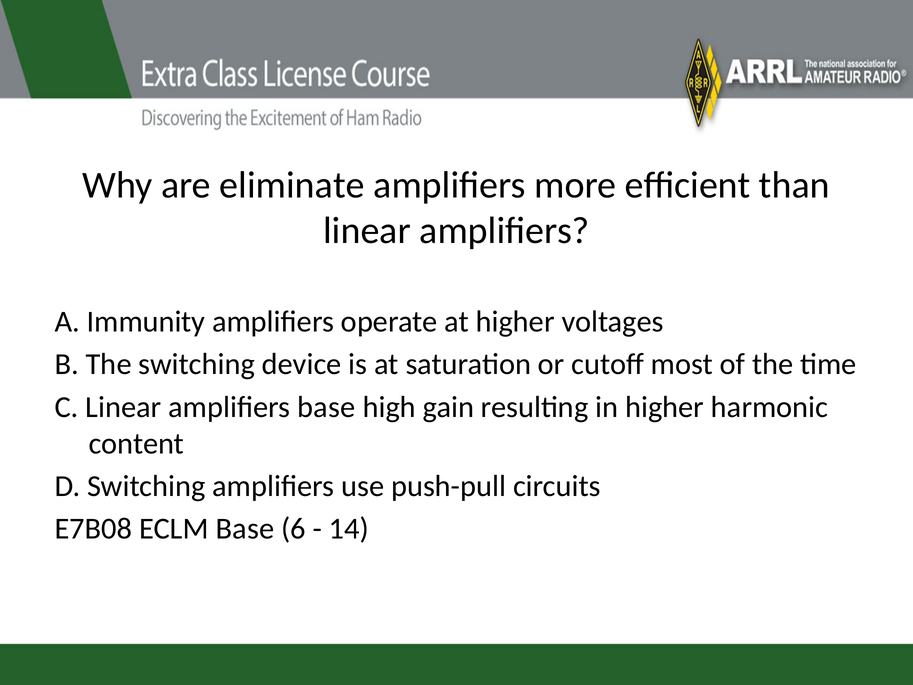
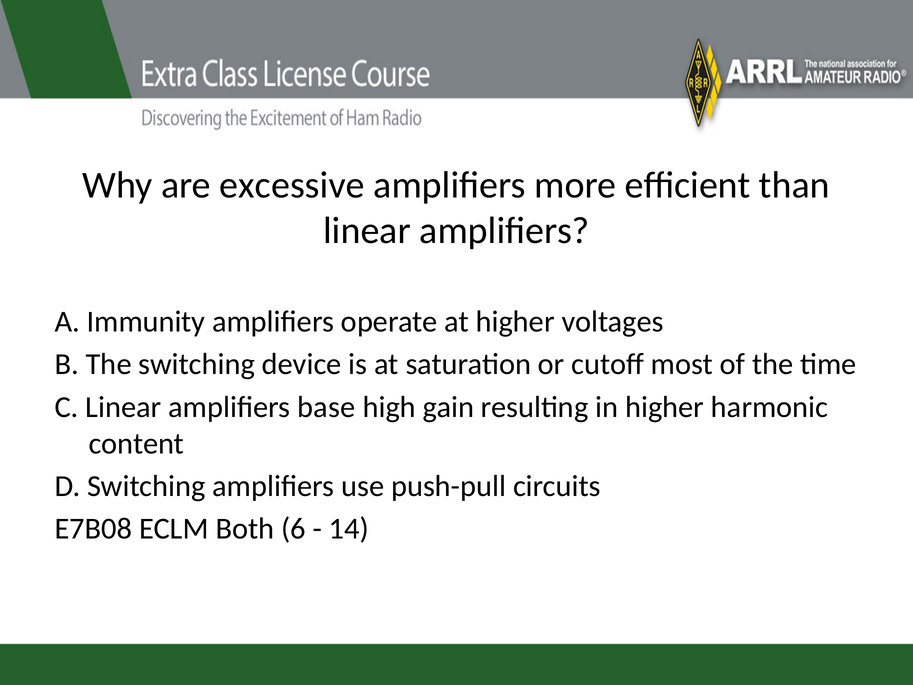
eliminate: eliminate -> excessive (292, 185)
ECLM Base: Base -> Both (245, 529)
